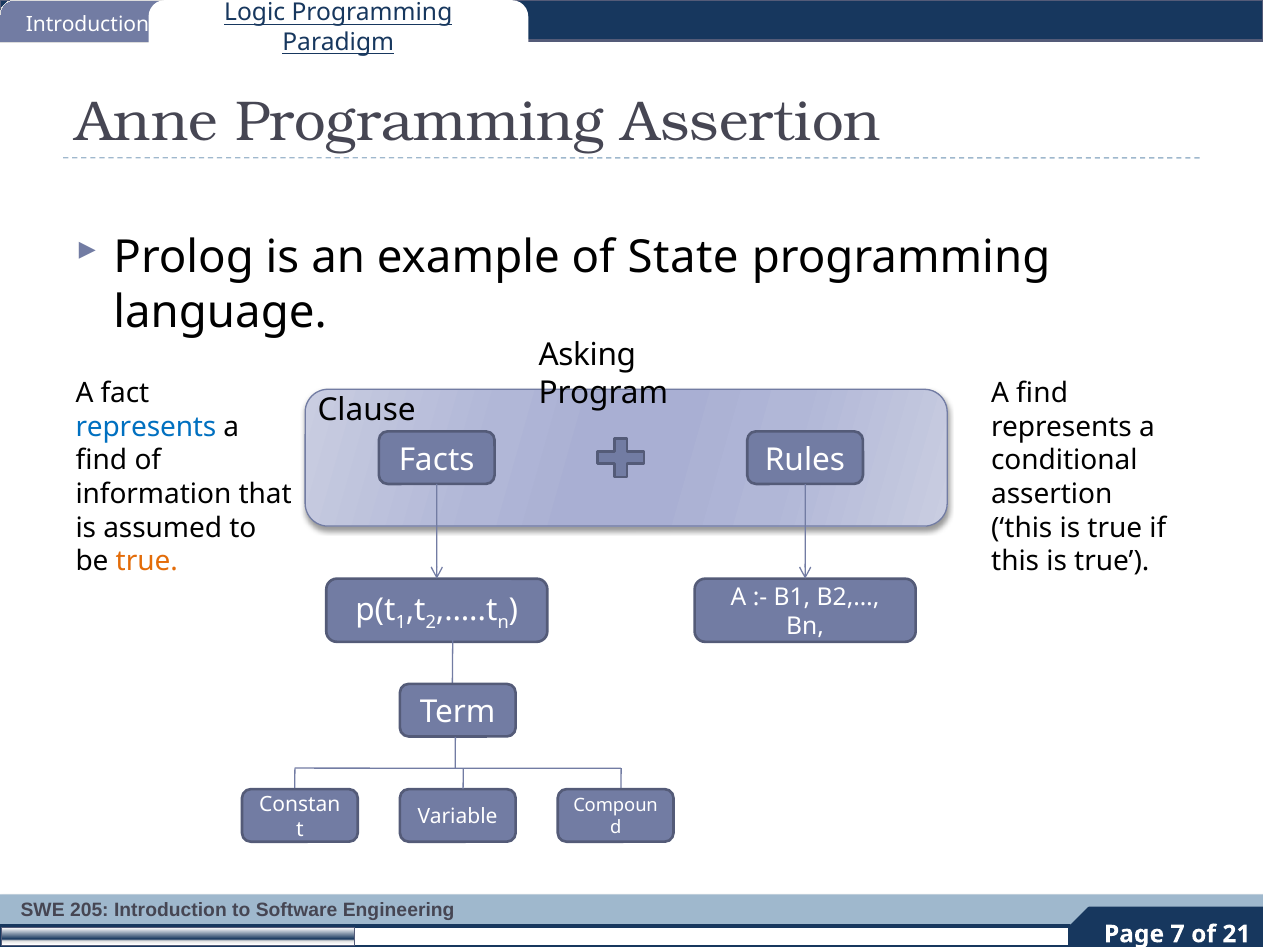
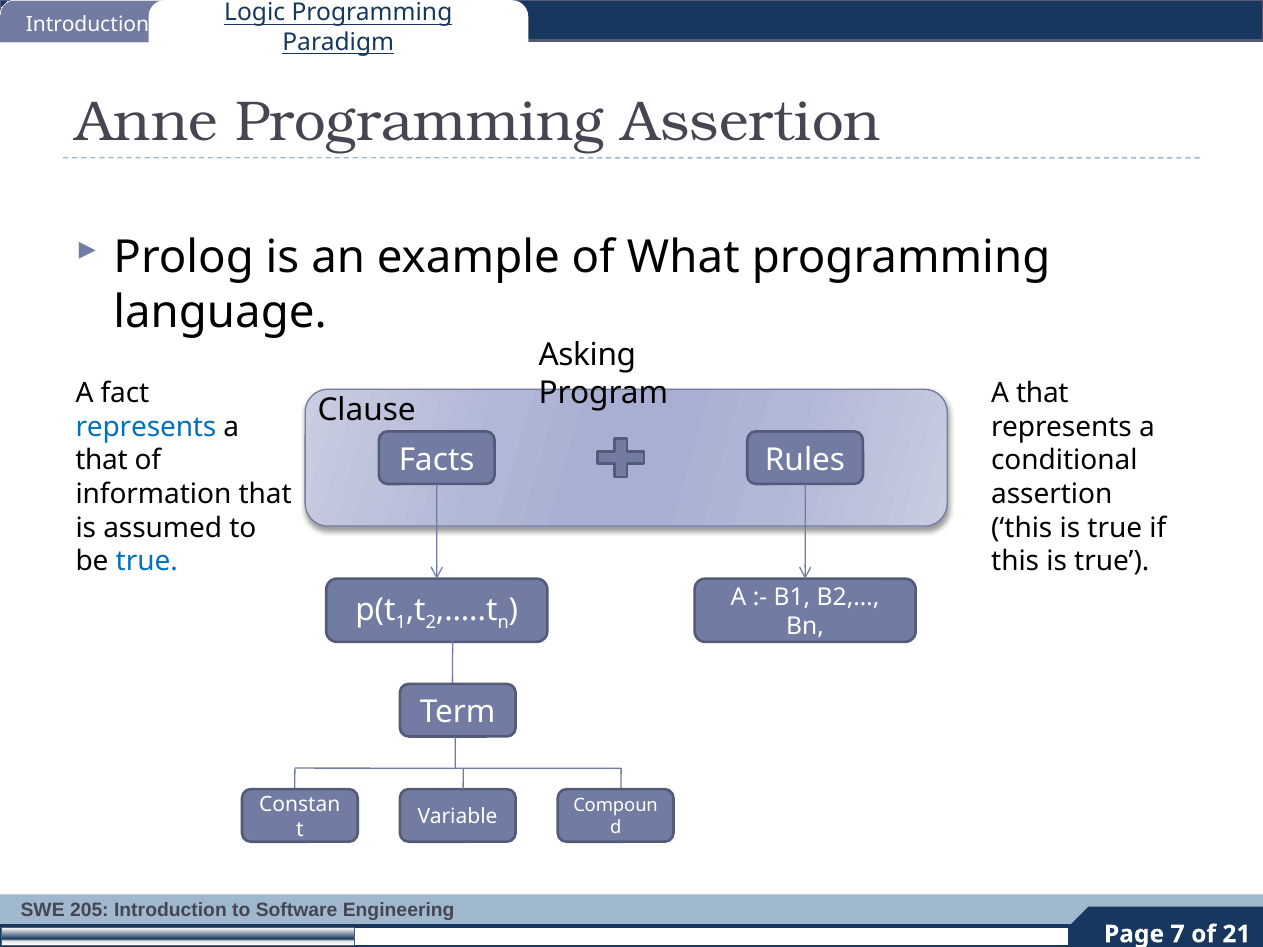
State: State -> What (683, 258)
find: find -> that (1042, 393)
find: find -> that (102, 461)
true colour: orange -> blue (147, 562)
